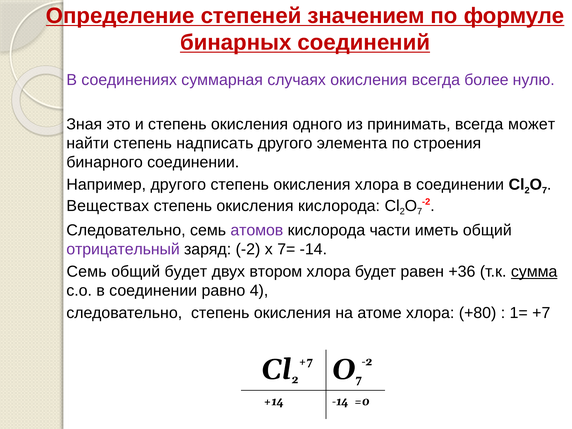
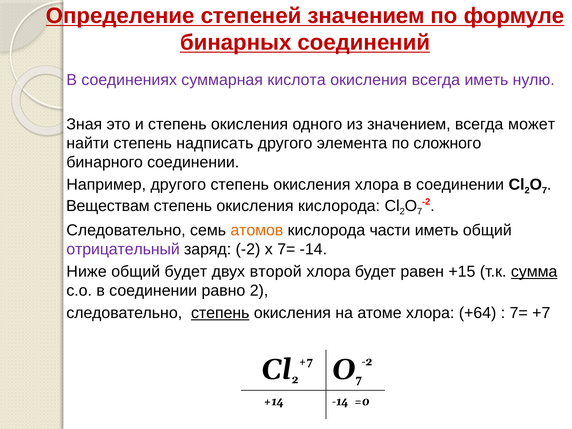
случаях: случаях -> кислота (297, 80)
всегда более: более -> иметь (486, 80)
из принимать: принимать -> значением (409, 124)
строения: строения -> сложного (447, 143)
Веществах: Веществах -> Веществам (108, 206)
атомов colour: purple -> orange (257, 230)
Семь: Семь -> Ниже (87, 272)
втором: втором -> второй (276, 272)
+36: +36 -> +15 (462, 272)
равно 4: 4 -> 2 (259, 291)
степень underline: none -> present (220, 313)
+80: +80 -> +64 (478, 313)
1=: 1= -> 7= (519, 313)
